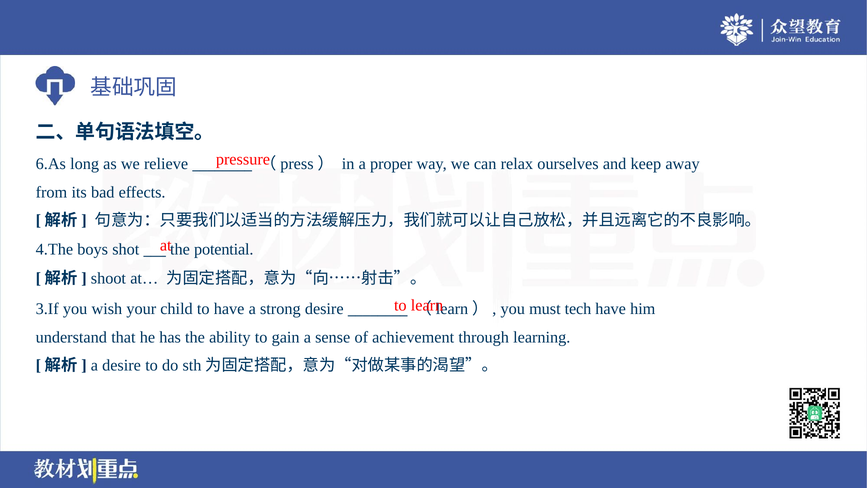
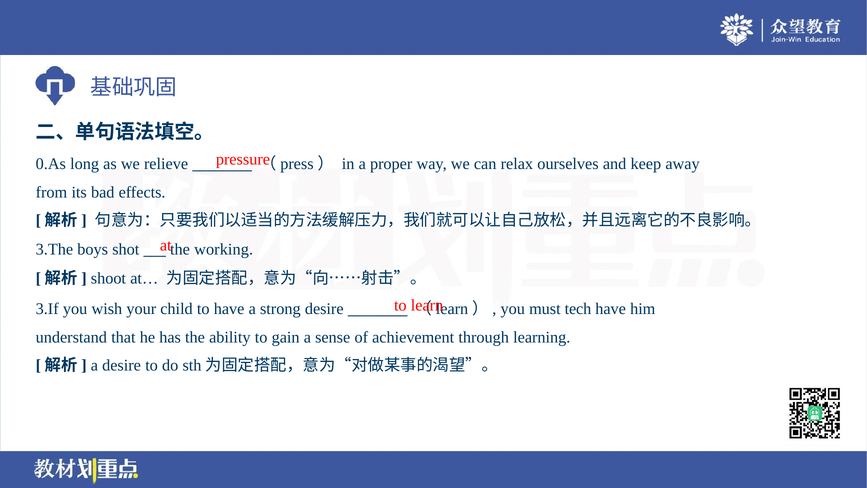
6.As: 6.As -> 0.As (51, 164)
4.The: 4.The -> 3.The (54, 249)
potential: potential -> working (224, 249)
